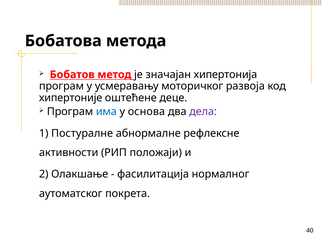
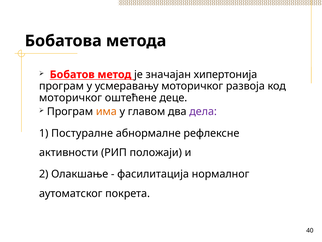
хипертоније: хипертоније -> мотoричког (71, 98)
има colour: blue -> orange (106, 111)
основа: основа -> главом (146, 111)
